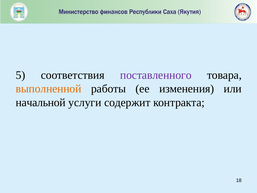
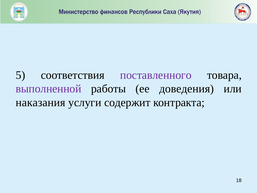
выполненной colour: orange -> purple (49, 89)
изменения: изменения -> доведения (187, 89)
начальной: начальной -> наказания (41, 102)
